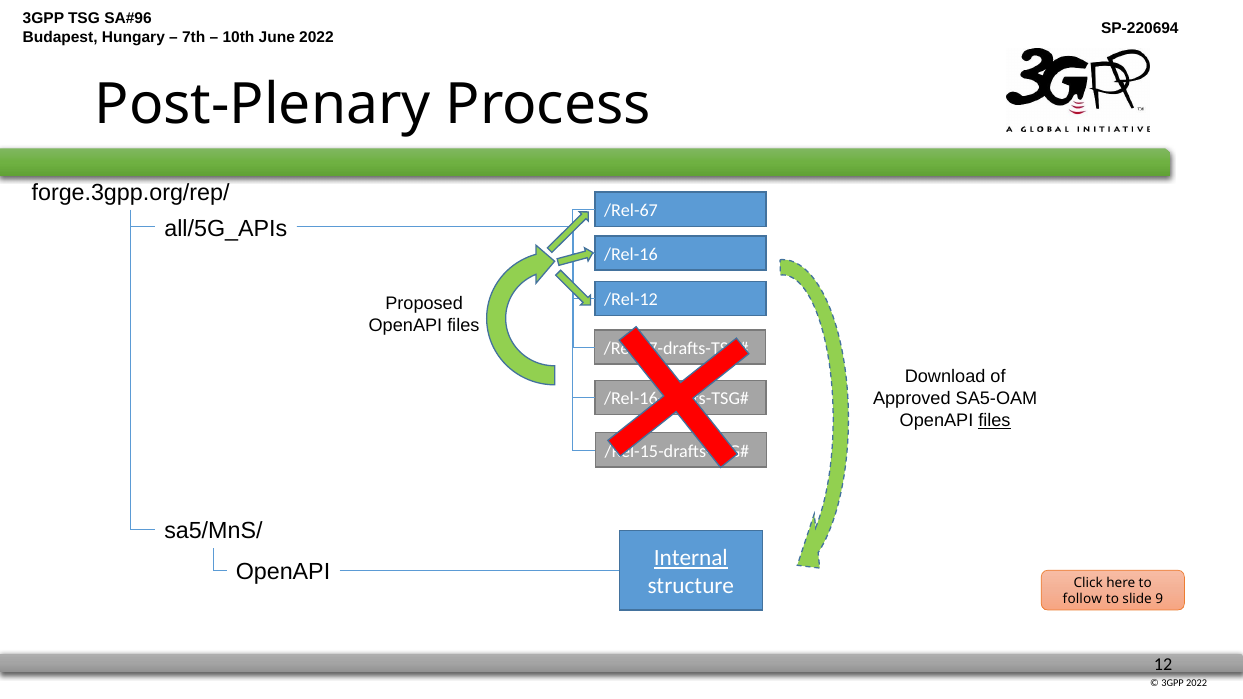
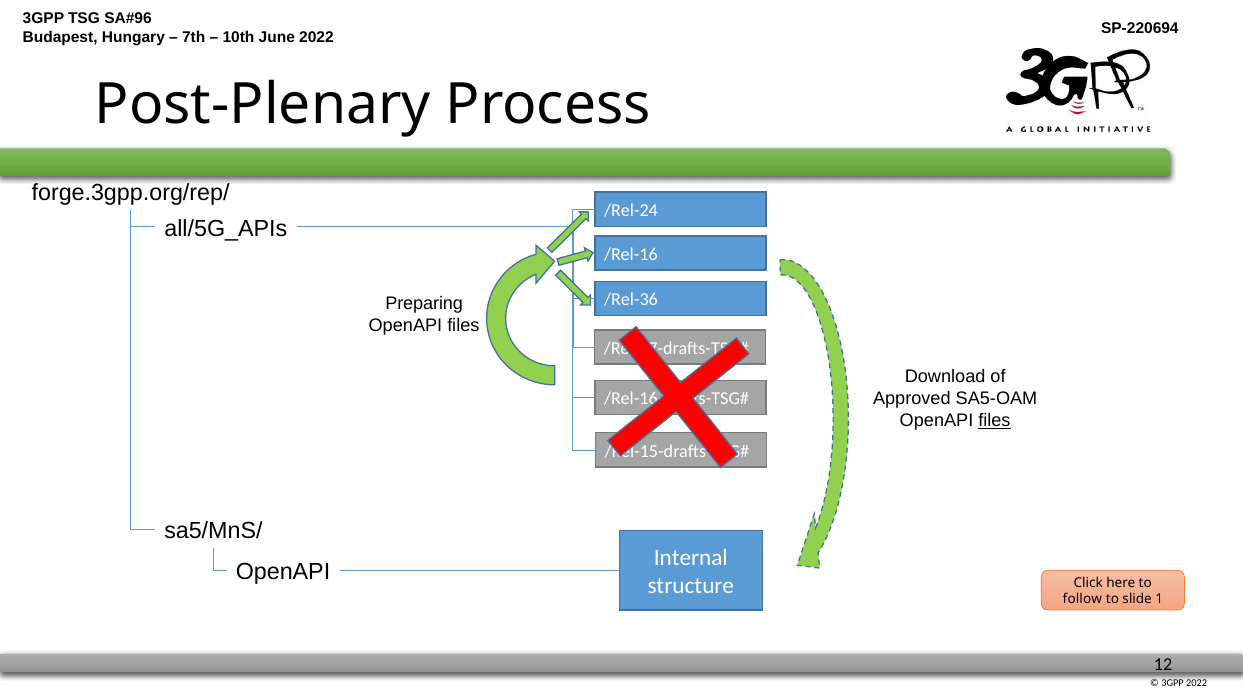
/Rel-67: /Rel-67 -> /Rel-24 (631, 210)
/Rel-12: /Rel-12 -> /Rel-36 (631, 300)
Proposed: Proposed -> Preparing (424, 304)
Internal underline: present -> none (691, 558)
9: 9 -> 1 (1159, 599)
